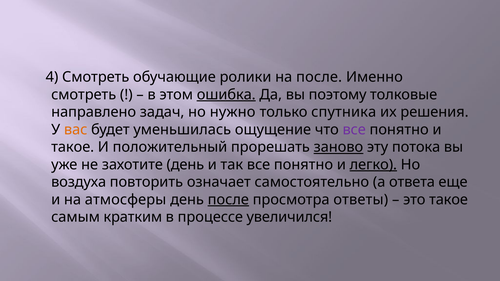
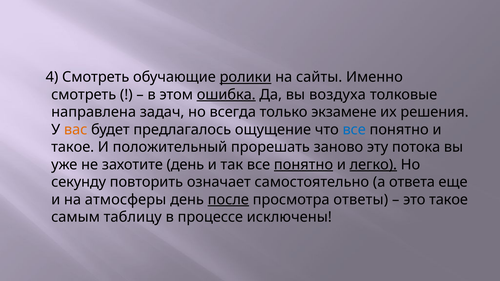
ролики underline: none -> present (246, 77)
на после: после -> сайты (319, 77)
поэтому: поэтому -> воздуха (337, 95)
направлено: направлено -> направлена (94, 112)
нужно: нужно -> всегда (233, 112)
спутника: спутника -> экзамене (344, 112)
уменьшилась: уменьшилась -> предлагалось (182, 130)
все colour: purple -> blue (354, 130)
заново underline: present -> none (338, 147)
понятно underline: none -> present (304, 165)
воздуха: воздуха -> секунду (79, 182)
кратким: кратким -> таблицу (133, 217)
увеличился: увеличился -> исключены (289, 217)
